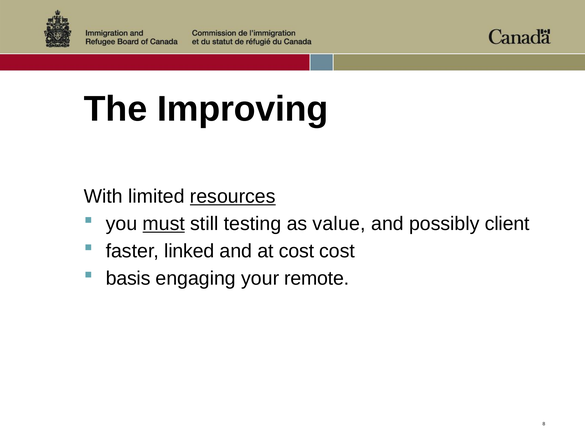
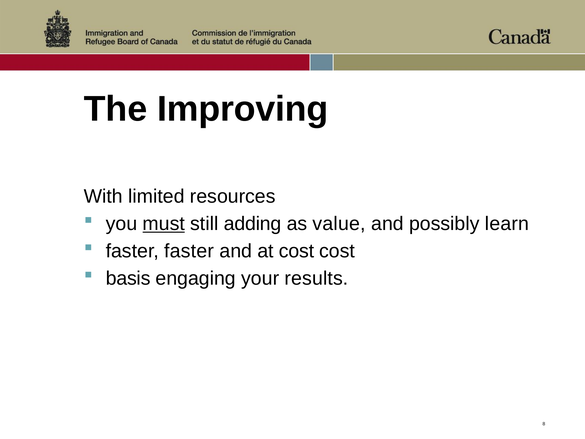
resources underline: present -> none (233, 196)
testing: testing -> adding (253, 224)
client: client -> learn (507, 224)
faster linked: linked -> faster (189, 251)
remote: remote -> results (316, 278)
